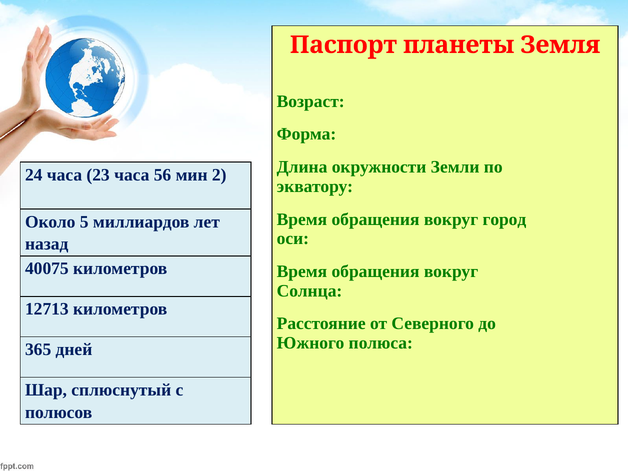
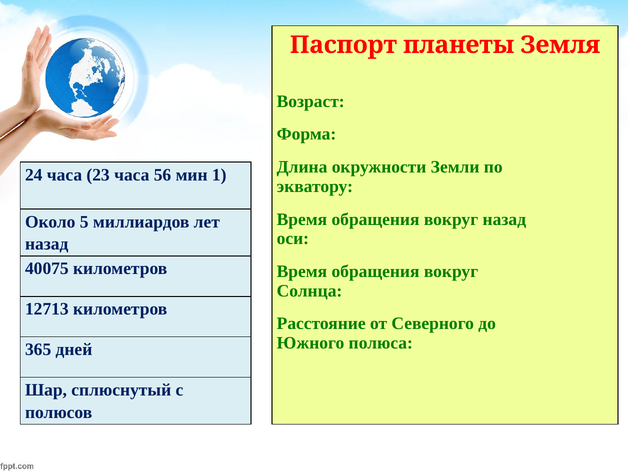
2: 2 -> 1 (219, 175)
вокруг город: город -> назад (504, 219)
